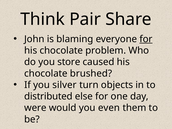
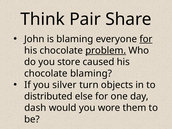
problem underline: none -> present (106, 51)
chocolate brushed: brushed -> blaming (91, 73)
were: were -> dash (35, 108)
even: even -> wore (109, 108)
